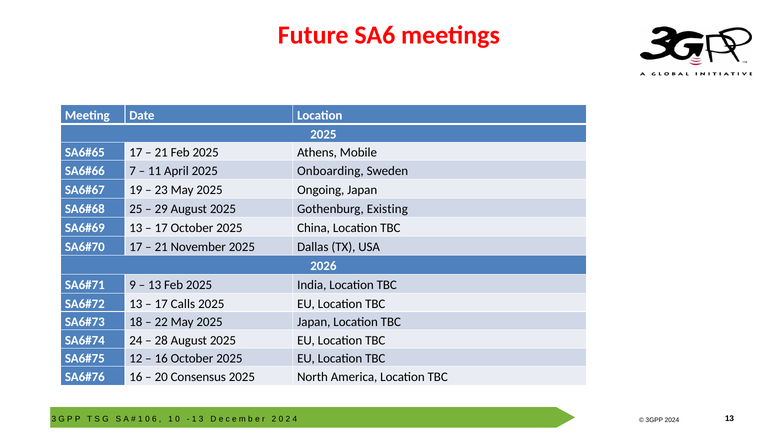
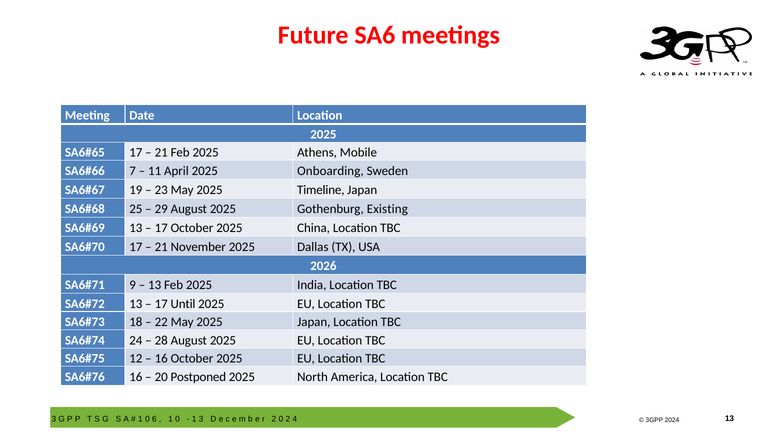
Ongoing: Ongoing -> Timeline (321, 190)
Calls: Calls -> Until (183, 304)
Consensus: Consensus -> Postponed (198, 376)
